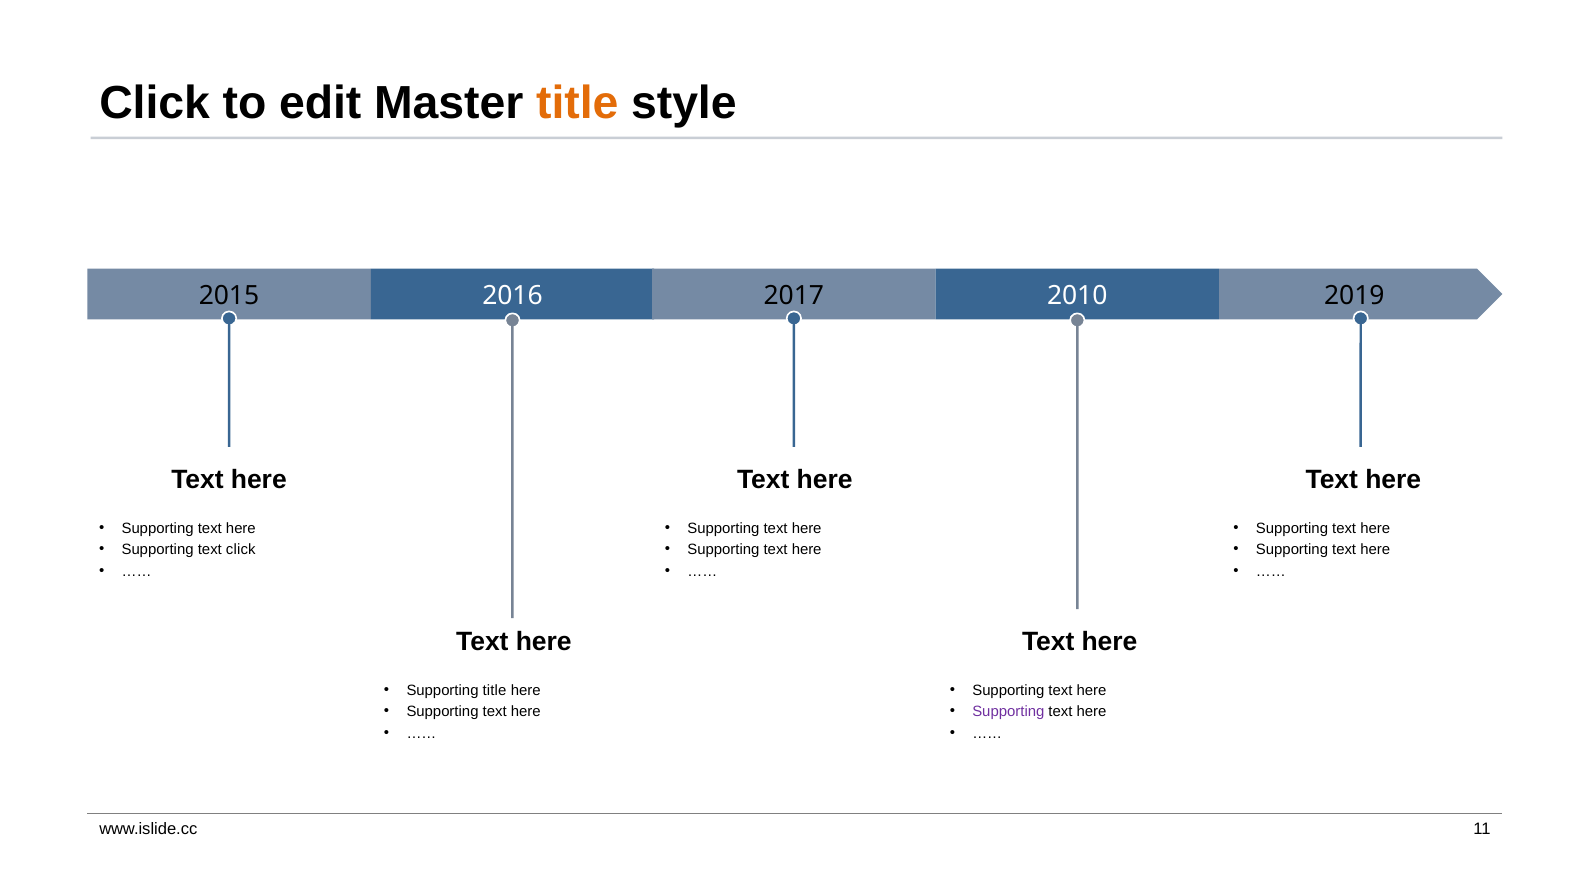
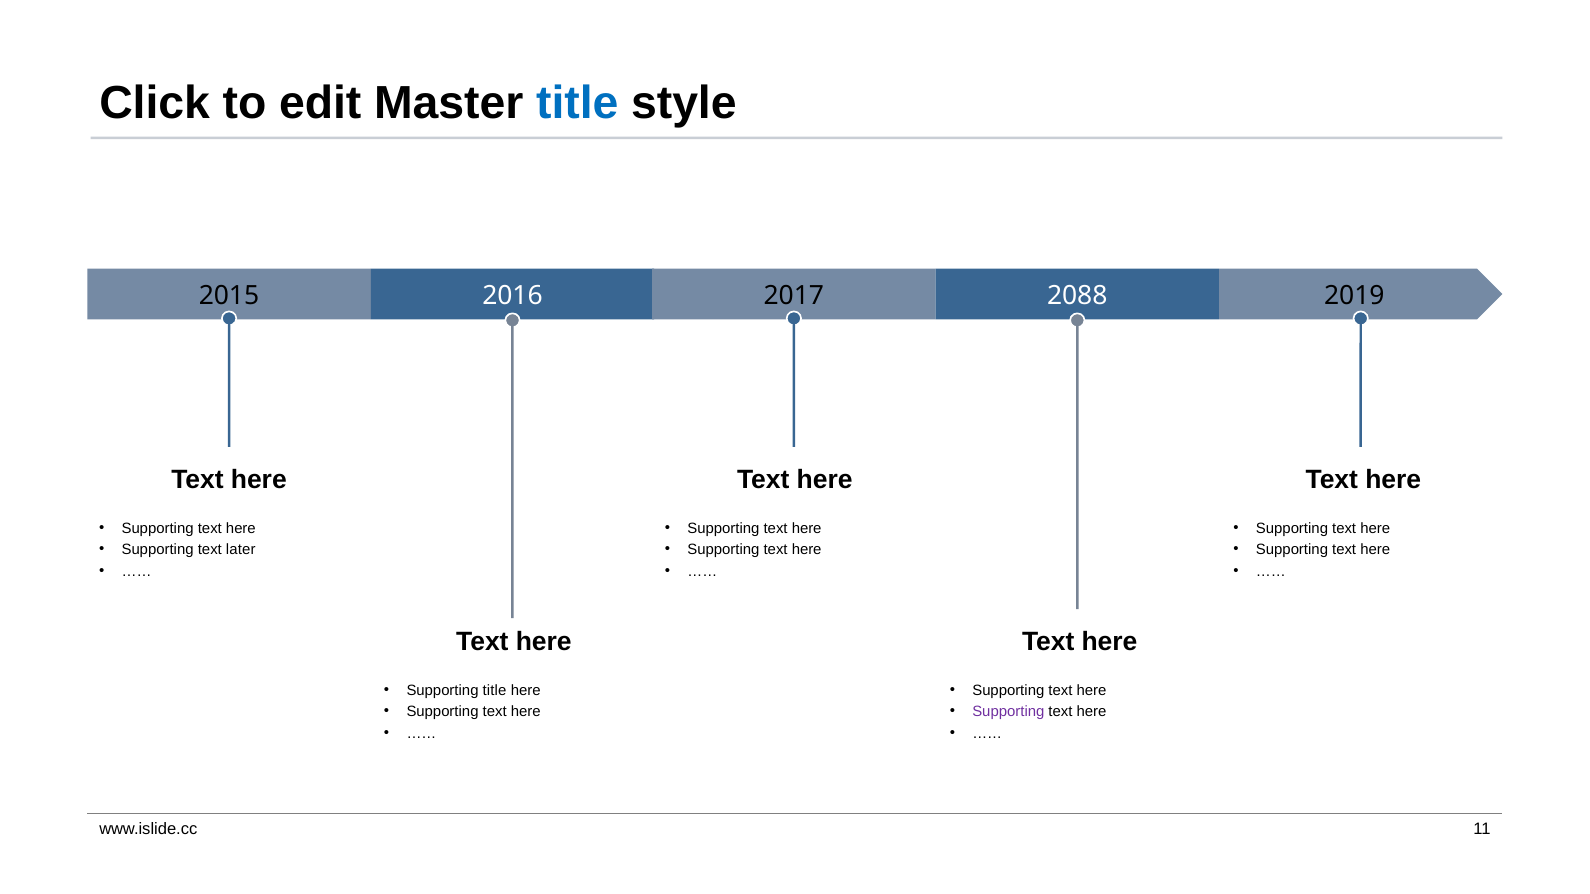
title colour: orange -> blue (577, 103)
2010: 2010 -> 2088 (1077, 296)
text click: click -> later (241, 550)
